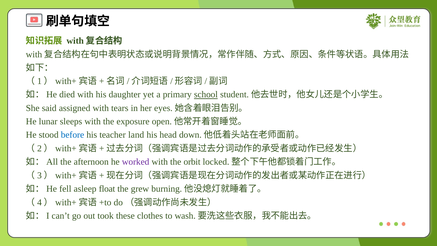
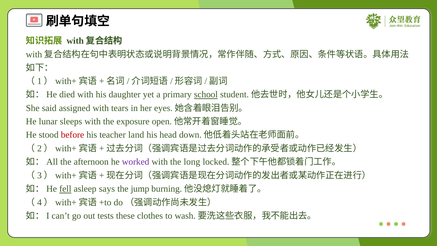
before colour: blue -> red (73, 135)
orbit: orbit -> long (192, 162)
fell underline: none -> present (65, 189)
float: float -> says (107, 189)
grew: grew -> jump (140, 189)
took: took -> tests (106, 216)
